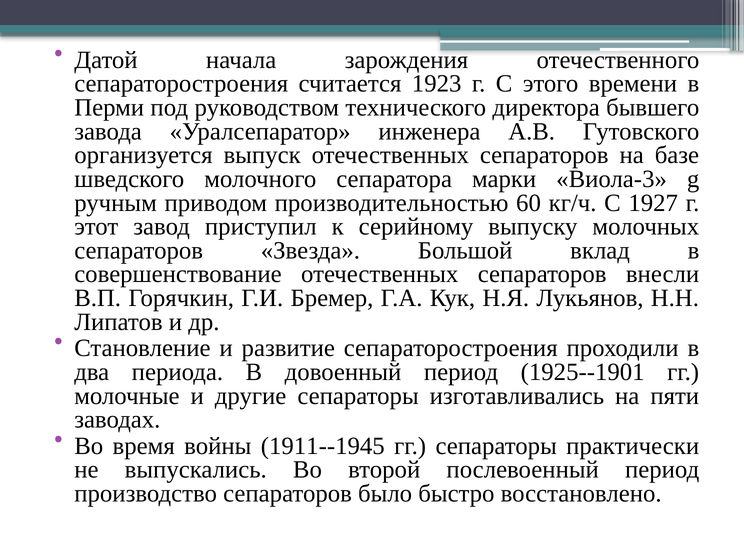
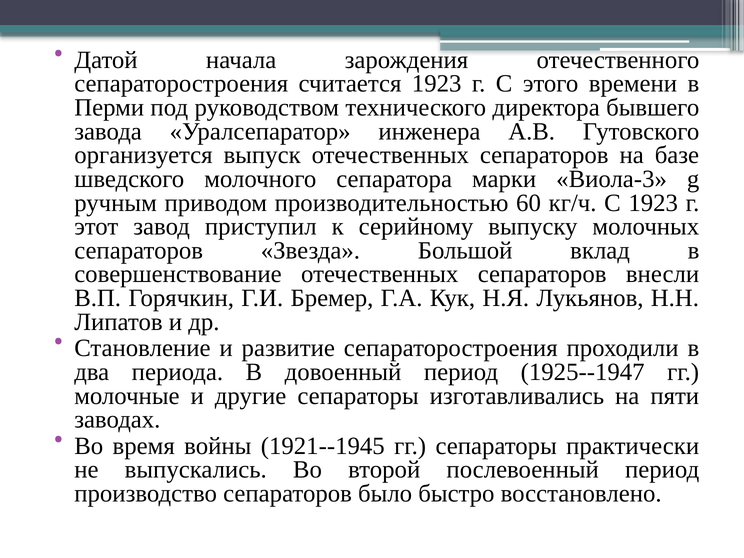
С 1927: 1927 -> 1923 (653, 203)
1925--1901: 1925--1901 -> 1925--1947 (583, 372)
1911--1945: 1911--1945 -> 1921--1945 (323, 446)
